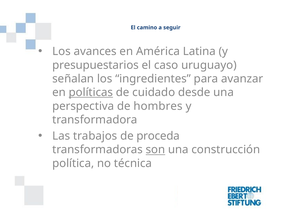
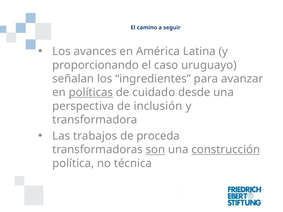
presupuestarios: presupuestarios -> proporcionando (96, 65)
hombres: hombres -> inclusión (158, 106)
construcción underline: none -> present (226, 150)
